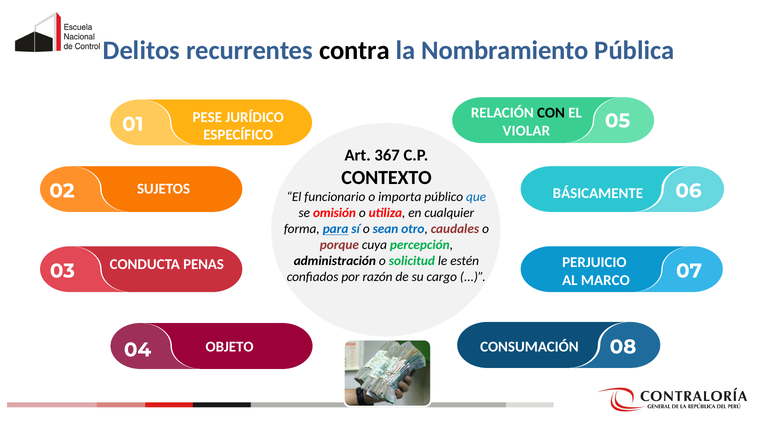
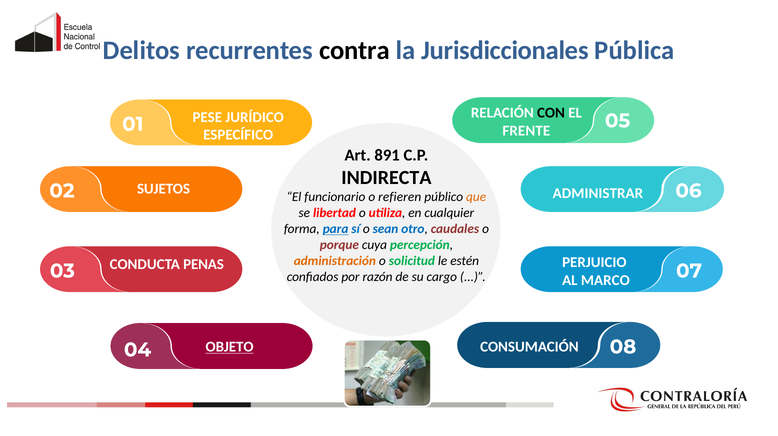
Nombramiento: Nombramiento -> Jurisdiccionales (505, 50)
VIOLAR: VIOLAR -> FRENTE (526, 131)
367: 367 -> 891 (387, 155)
CONTEXTO: CONTEXTO -> INDIRECTA (386, 178)
BÁSICAMENTE: BÁSICAMENTE -> ADMINISTRAR (598, 193)
importa: importa -> refieren (400, 197)
que colour: blue -> orange (476, 197)
omisión: omisión -> libertad (334, 213)
administración colour: black -> orange (335, 261)
OBJETO underline: none -> present (230, 347)
